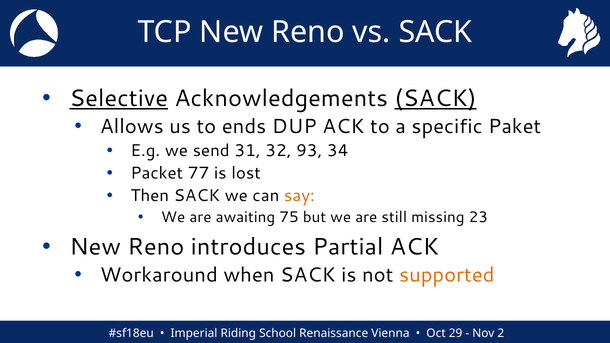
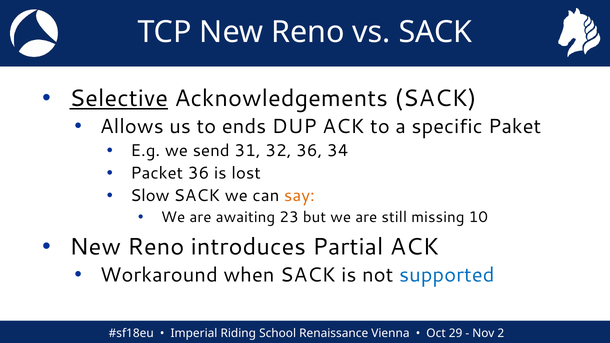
SACK underline: present -> none (435, 98)
32 93: 93 -> 36 (309, 151)
Packet 77: 77 -> 36 (199, 173)
Then: Then -> Slow (150, 196)
75: 75 -> 23 (289, 217)
23: 23 -> 10 (478, 217)
supported colour: orange -> blue (447, 275)
